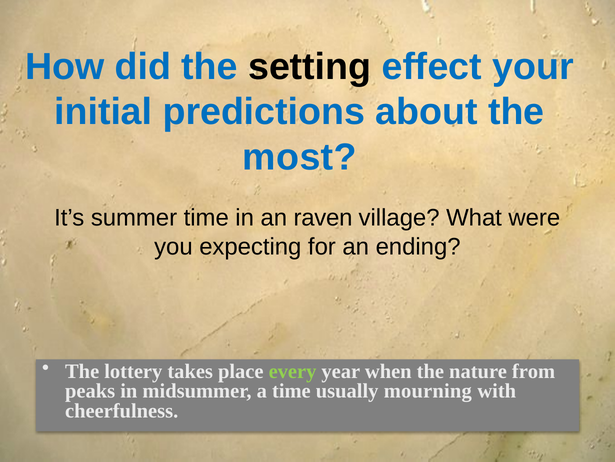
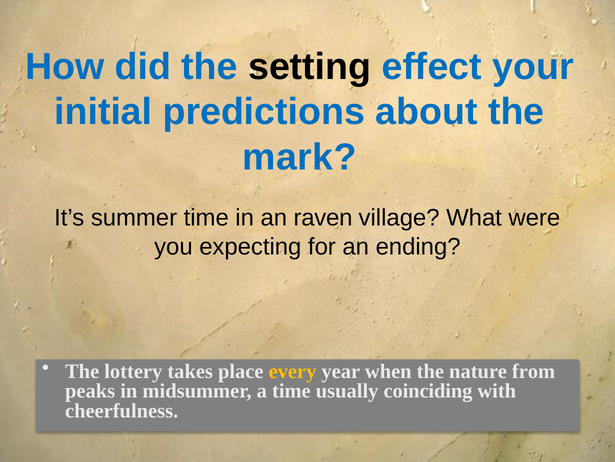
most: most -> mark (300, 157)
every colour: light green -> yellow (293, 371)
mourning: mourning -> coinciding (428, 390)
